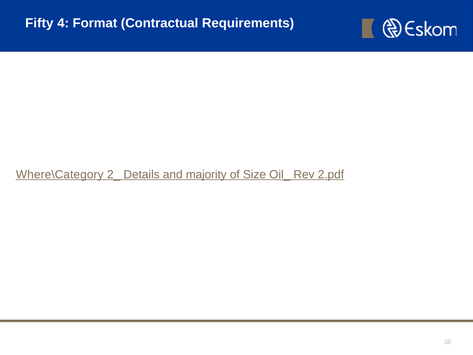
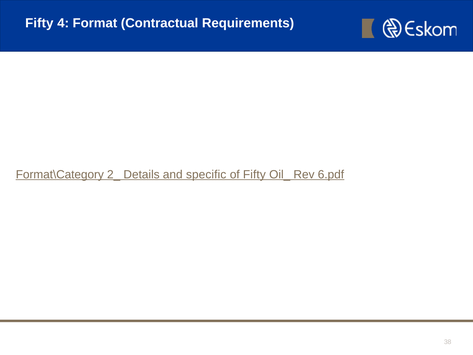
Where\Category: Where\Category -> Format\Category (60, 174)
majority: majority -> specific (206, 174)
of Size: Size -> Fifty (254, 174)
2.pdf: 2.pdf -> 6.pdf (331, 174)
